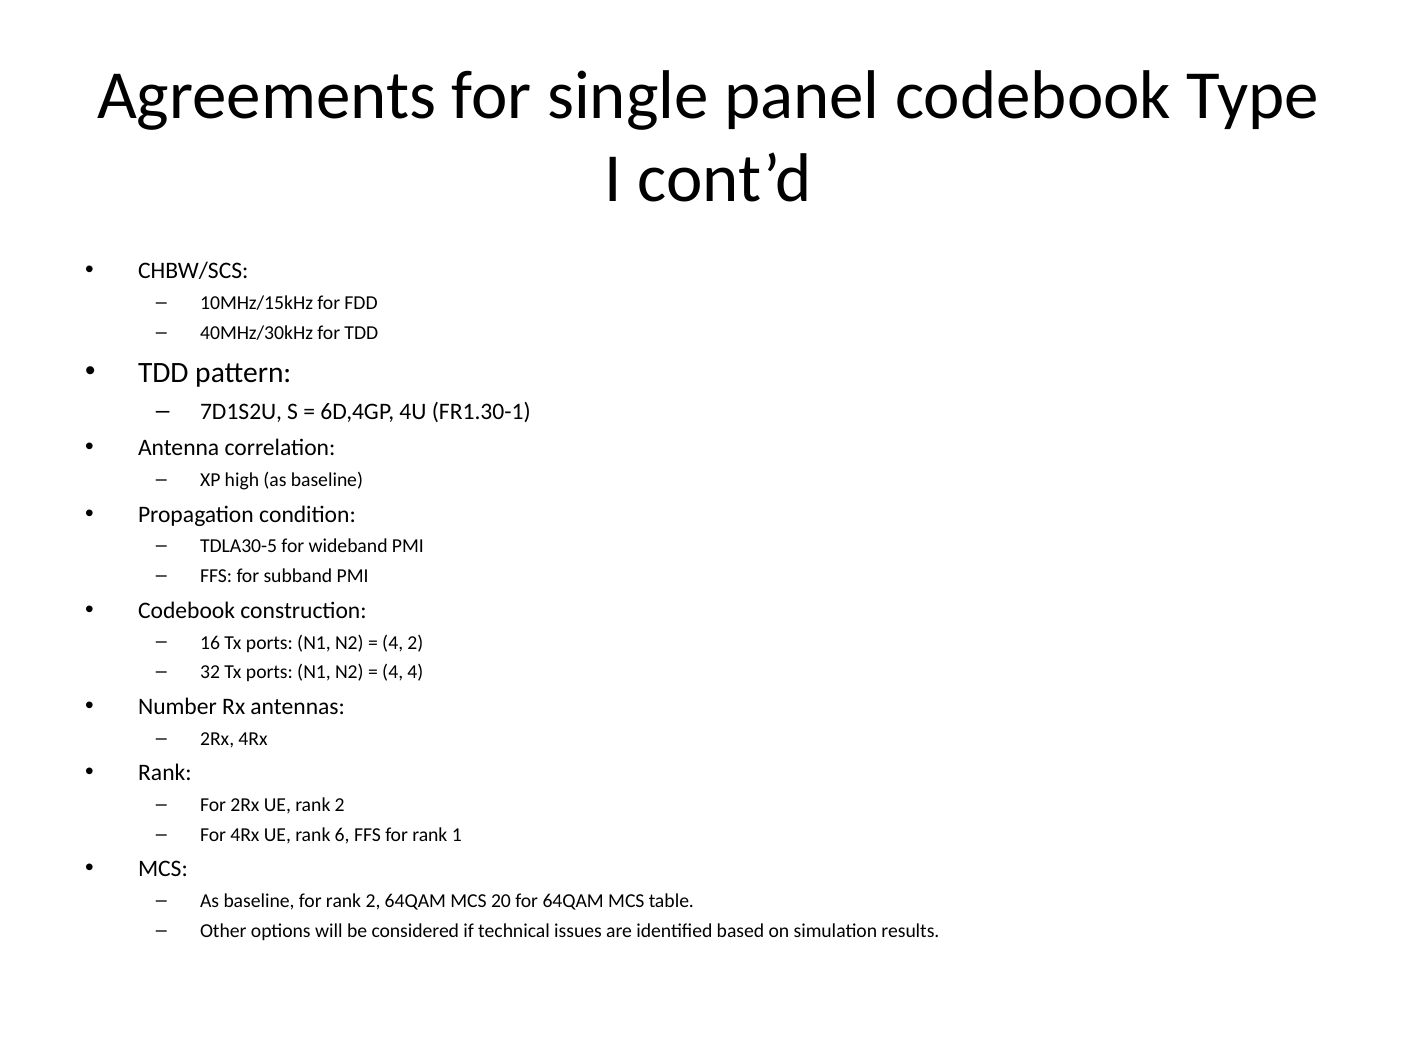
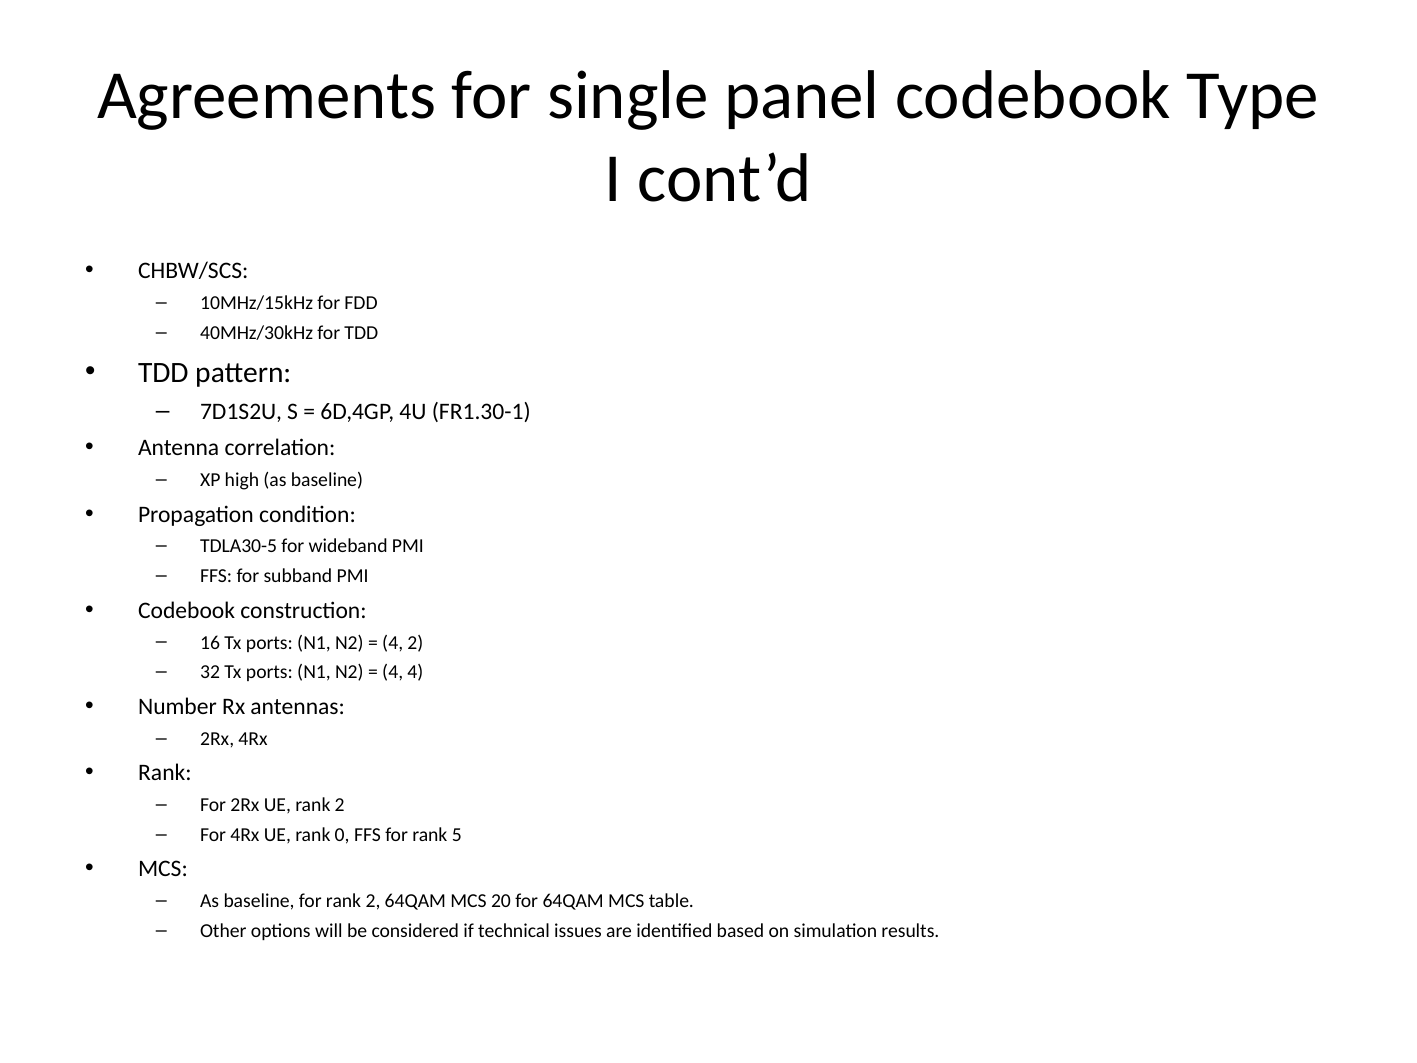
6: 6 -> 0 (342, 835)
1: 1 -> 5 (457, 835)
